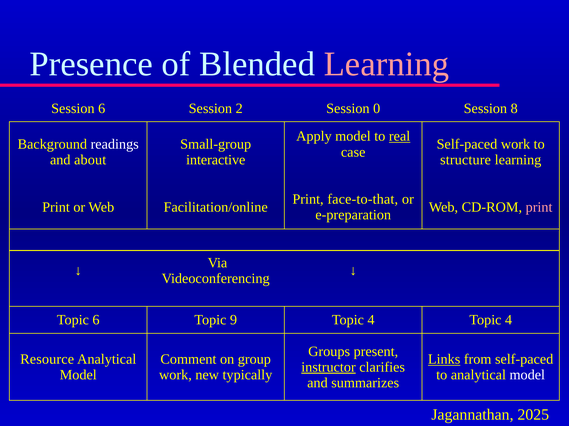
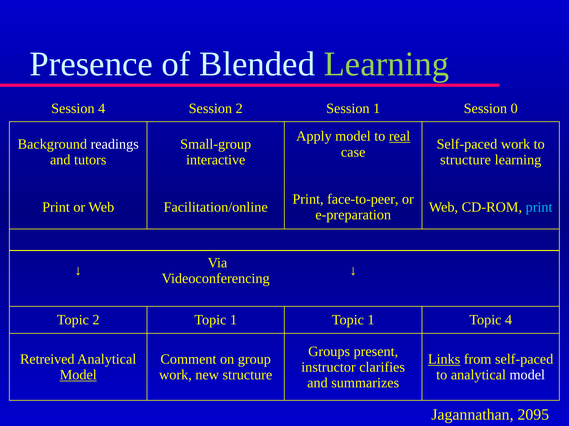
Learning colour: pink -> light green (386, 64)
Session 6: 6 -> 4 (102, 109)
Session 0: 0 -> 1 (377, 109)
8: 8 -> 0 (514, 109)
about: about -> tutors (90, 160)
face-to-that: face-to-that -> face-to-peer (363, 200)
print colour: pink -> light blue (539, 207)
Topic 6: 6 -> 2 (96, 321)
9: 9 -> 1 (234, 321)
4: 4 -> 1 (371, 321)
Resource: Resource -> Retreived (47, 360)
instructor underline: present -> none (328, 368)
Model underline: none -> present (78, 376)
new typically: typically -> structure (247, 376)
2025: 2025 -> 2095 (533, 415)
